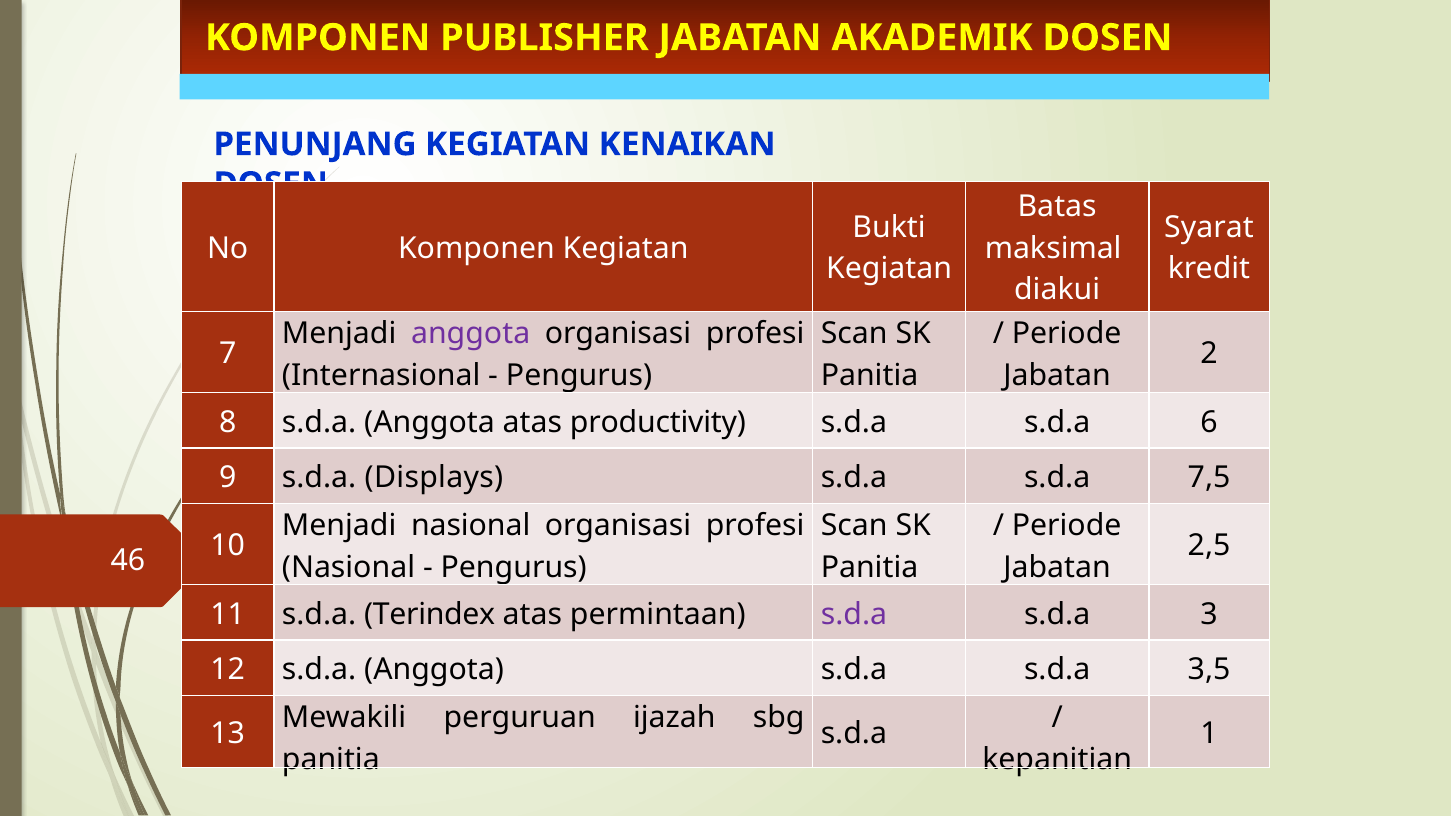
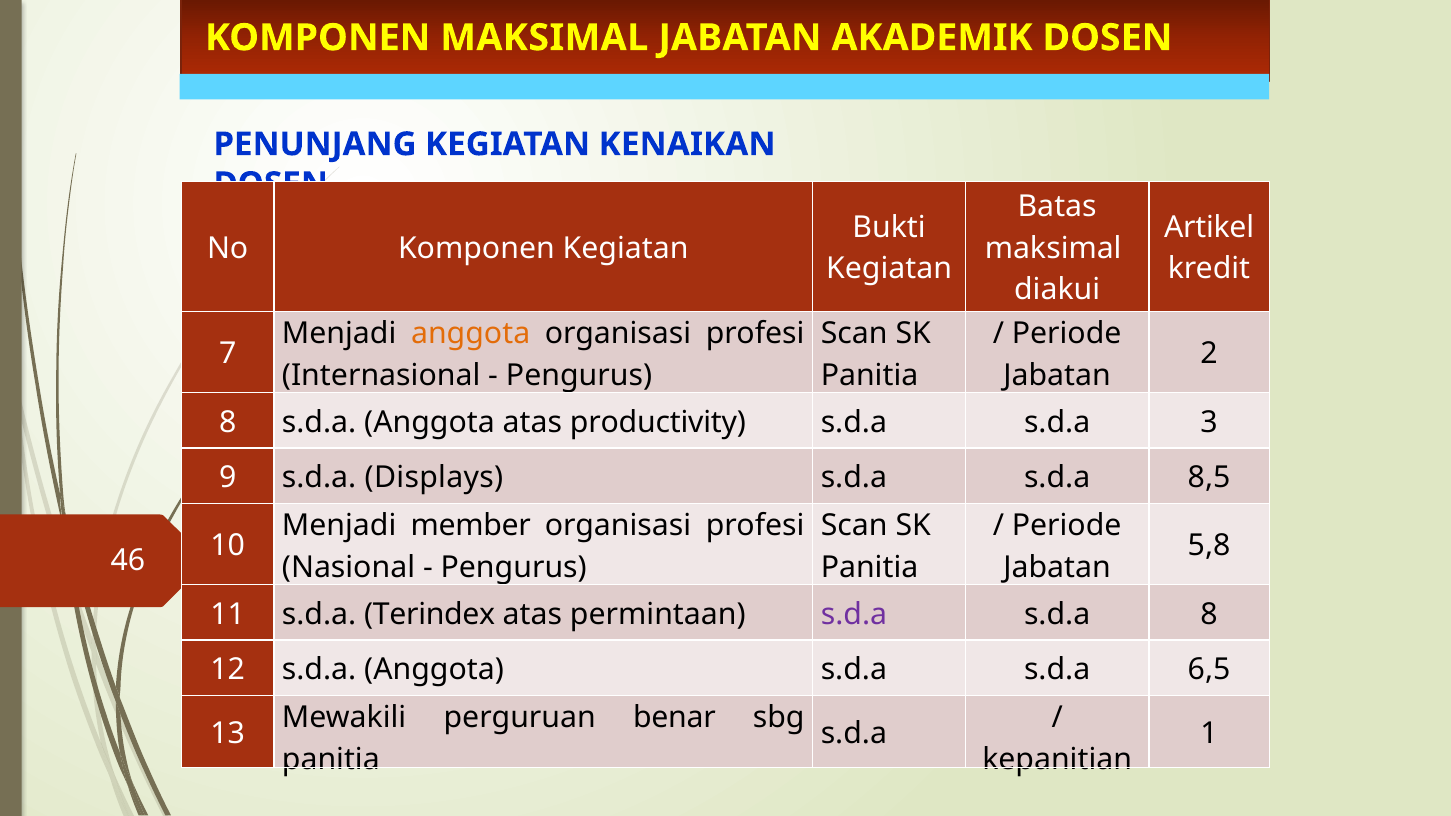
KOMPONEN PUBLISHER: PUBLISHER -> MAKSIMAL (544, 38)
Syarat: Syarat -> Artikel (1209, 228)
anggota colour: purple -> orange (471, 334)
6: 6 -> 3 (1209, 422)
7,5: 7,5 -> 8,5 (1209, 478)
Menjadi nasional: nasional -> member (471, 526)
2,5: 2,5 -> 5,8 (1209, 546)
s.d.a 3: 3 -> 8 (1209, 614)
3,5: 3,5 -> 6,5 (1209, 670)
ijazah: ijazah -> benar (674, 718)
